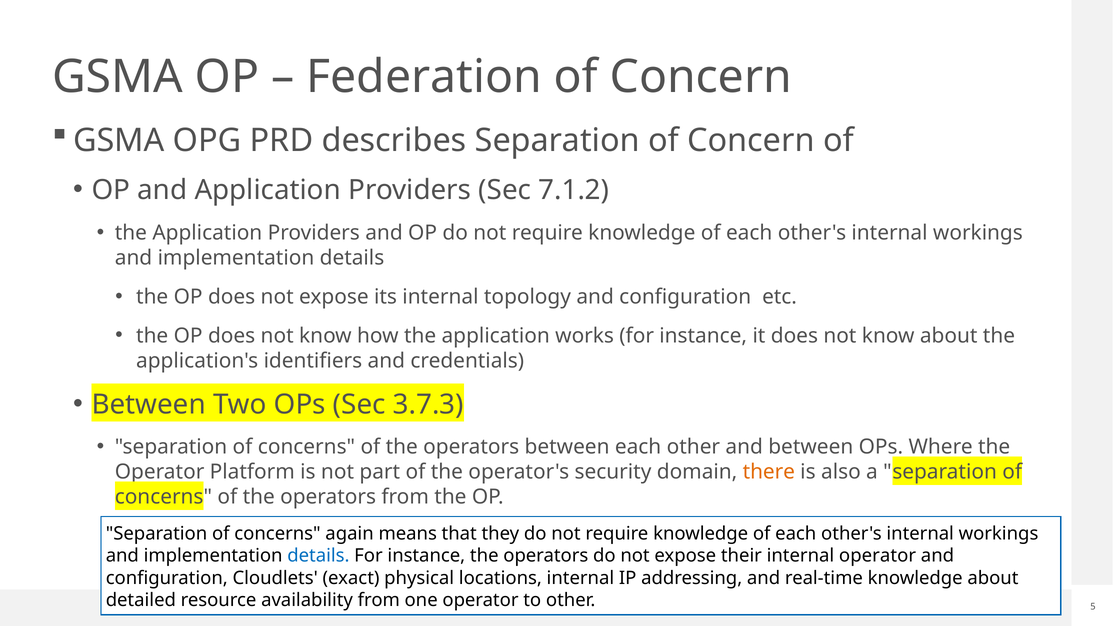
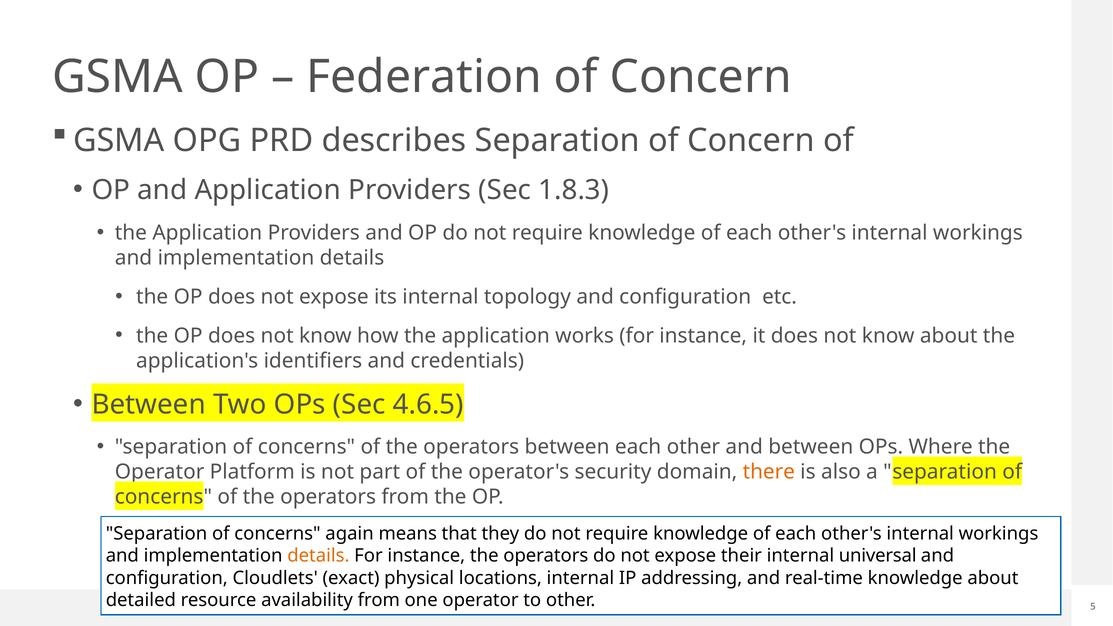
7.1.2: 7.1.2 -> 1.8.3 (574, 190)
3.7.3: 3.7.3 -> 4.6.5 (428, 404)
details colour: blue -> orange (318, 556)
internal operator: operator -> universal (878, 556)
